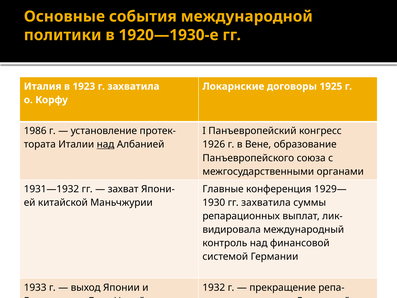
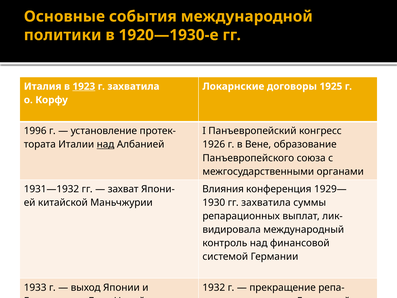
1923 underline: none -> present (84, 86)
1986: 1986 -> 1996 (35, 131)
Главные: Главные -> Влияния (223, 189)
